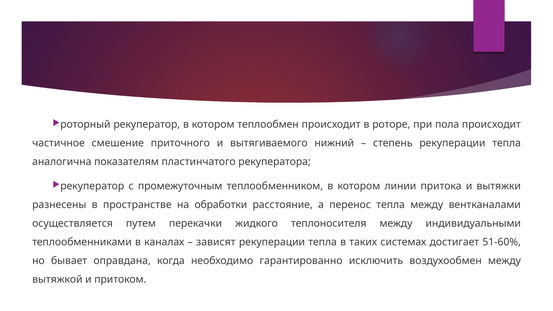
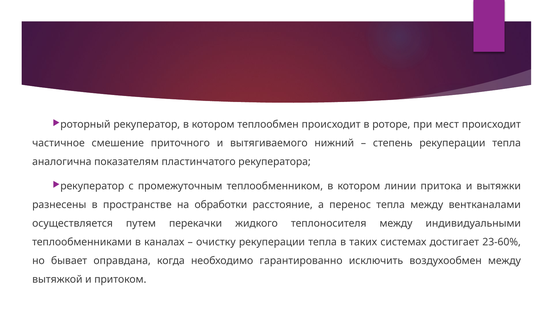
пола: пола -> мест (447, 124)
зависят: зависят -> очистку (216, 242)
51-60%: 51-60% -> 23-60% (502, 242)
